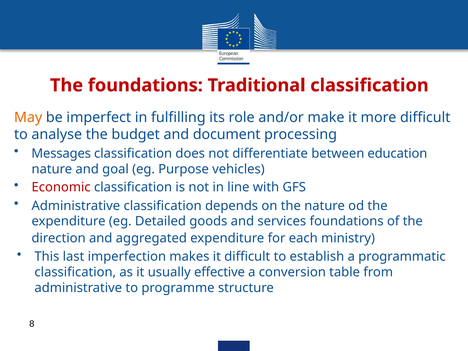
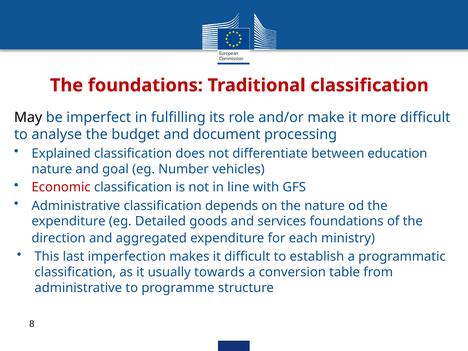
May colour: orange -> black (28, 117)
Messages: Messages -> Explained (61, 153)
Purpose: Purpose -> Number (184, 169)
effective: effective -> towards (219, 272)
